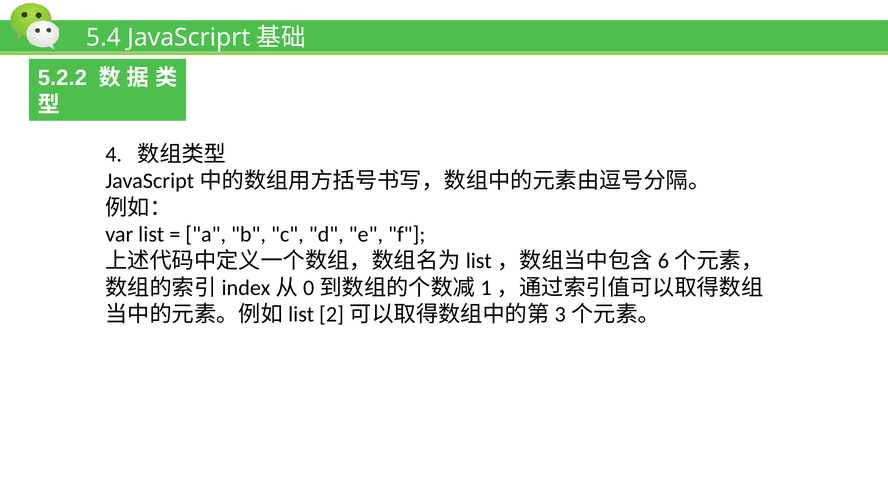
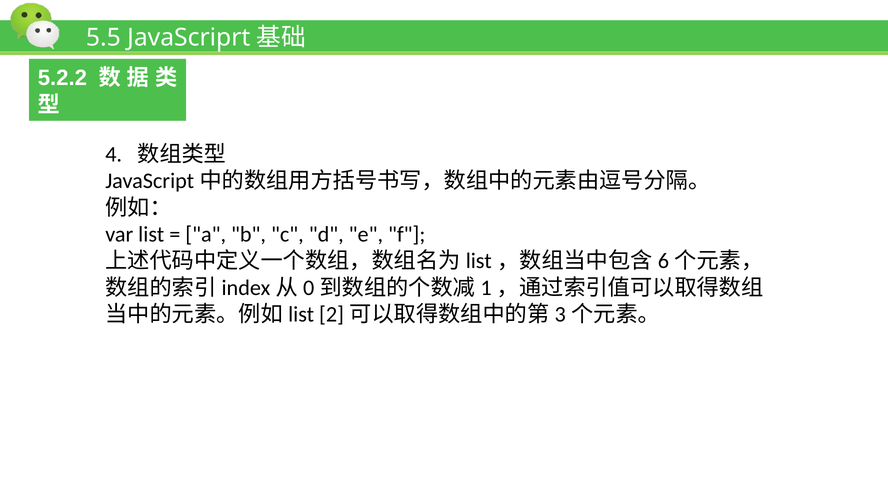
5.4: 5.4 -> 5.5 (103, 38)
